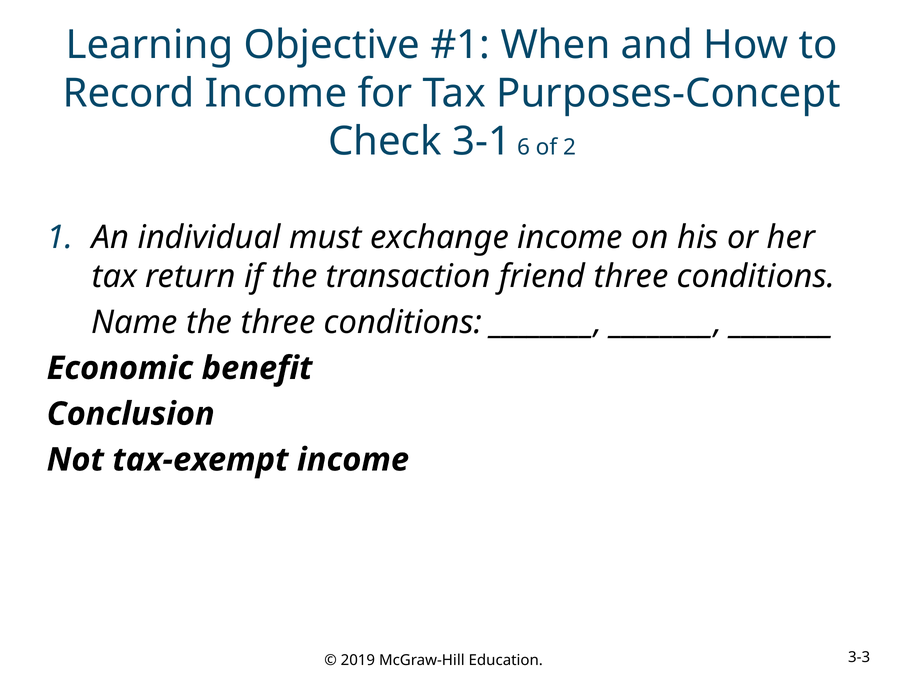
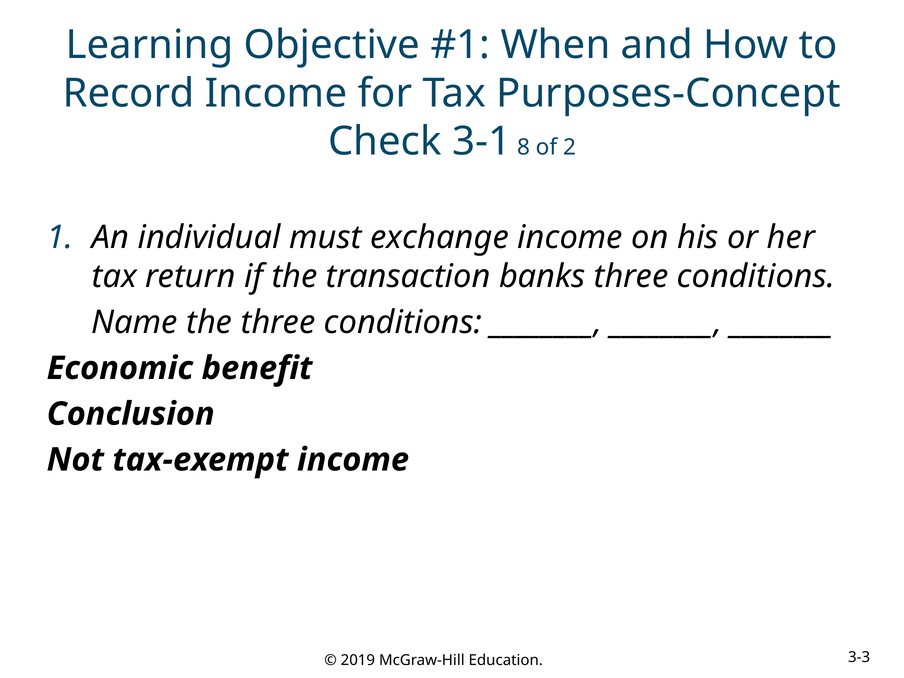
6: 6 -> 8 (523, 147)
friend: friend -> banks (542, 277)
